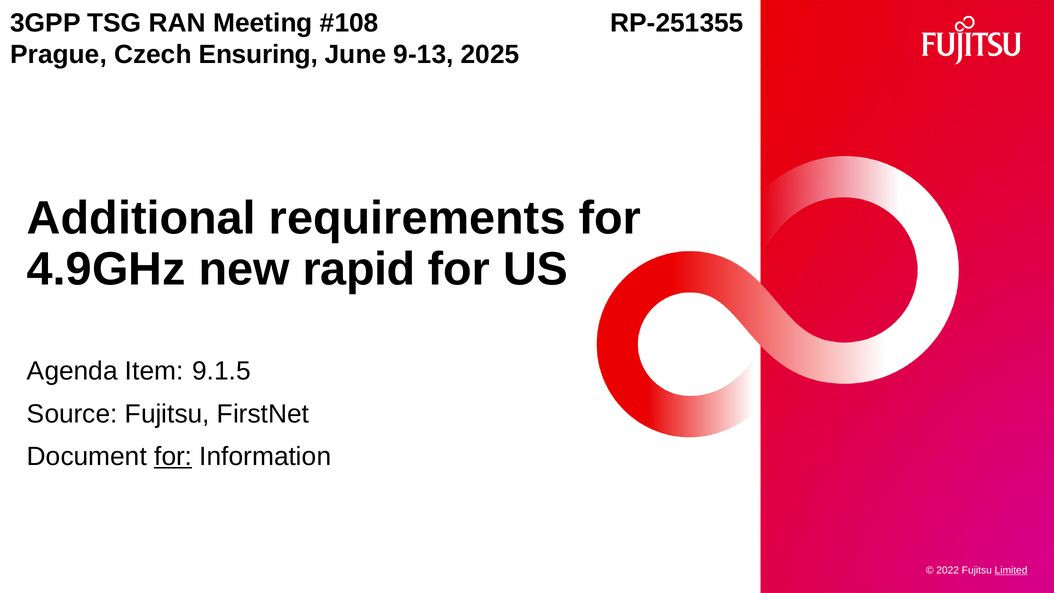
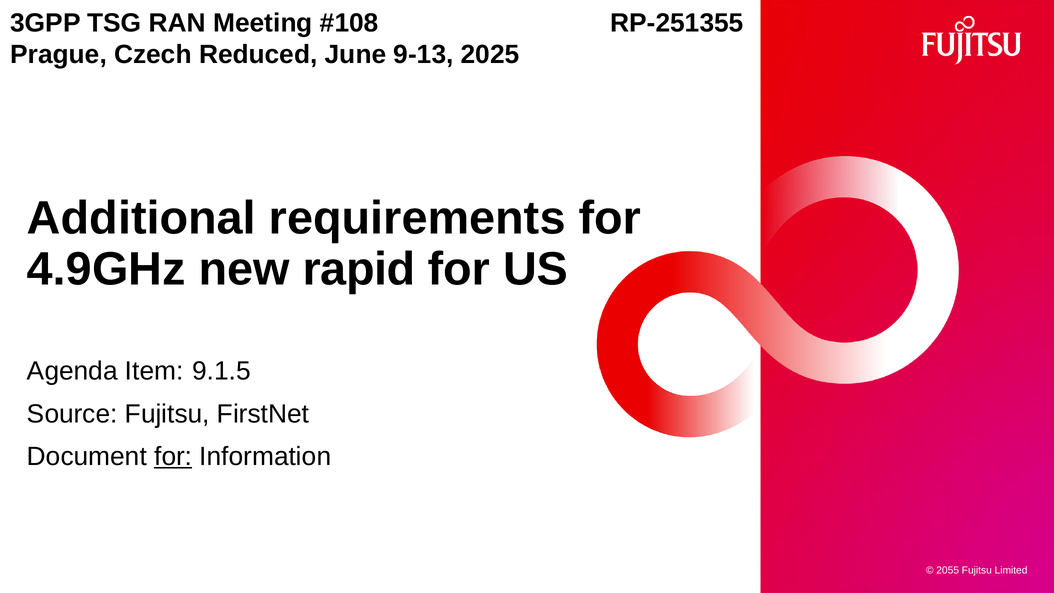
Ensuring: Ensuring -> Reduced (258, 54)
2022: 2022 -> 2055 (948, 570)
Limited underline: present -> none (1011, 570)
